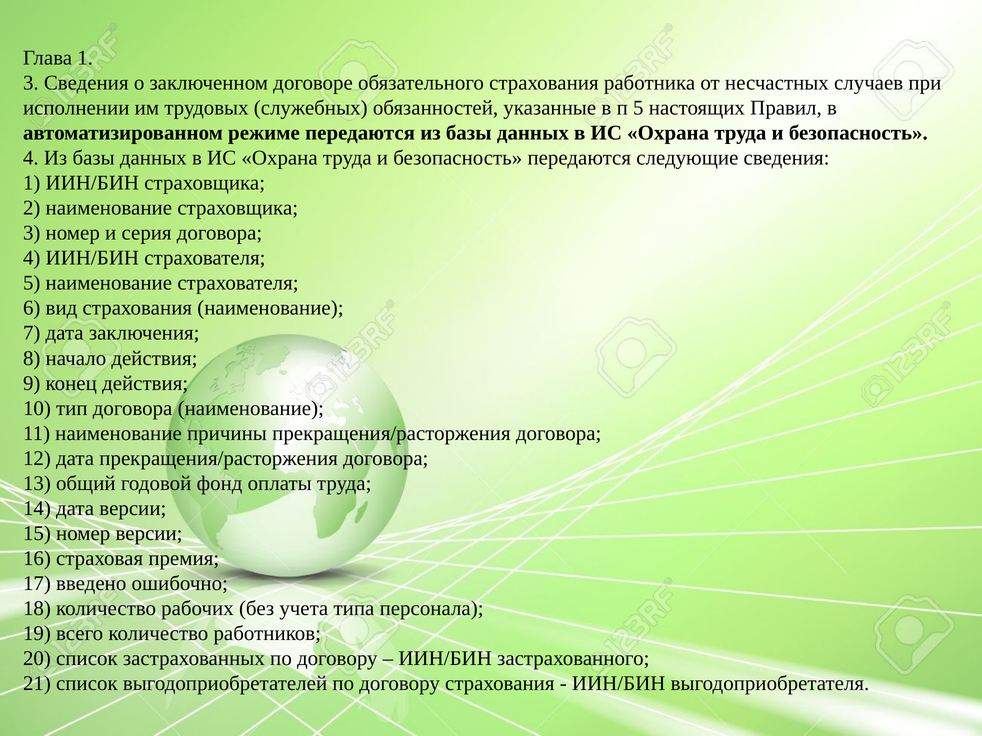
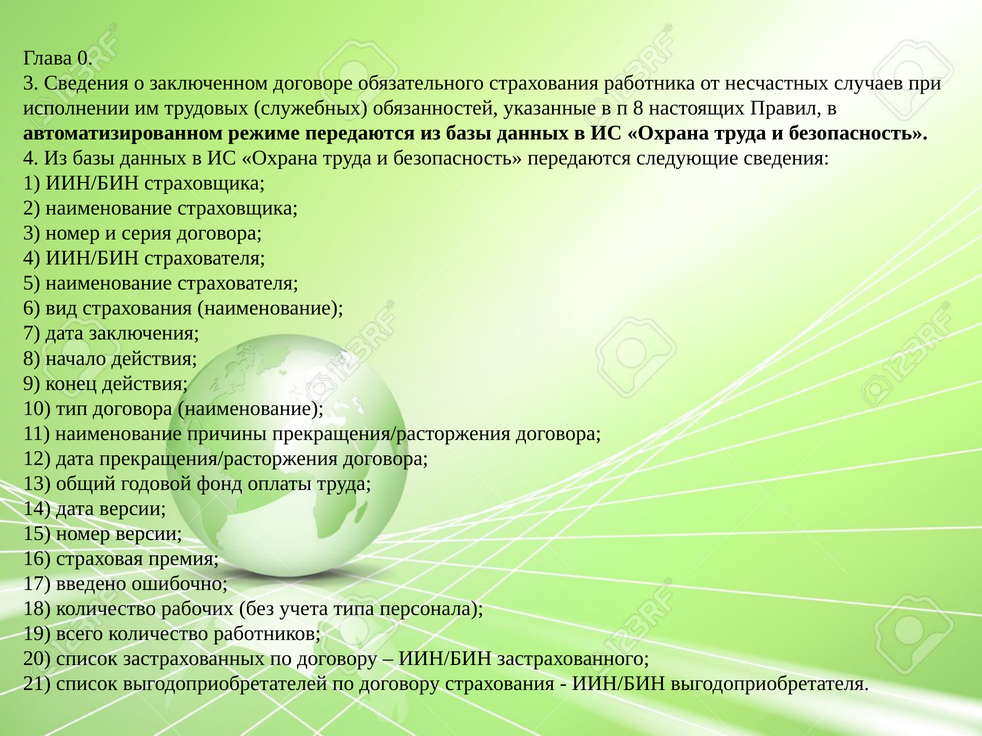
Глава 1: 1 -> 0 (85, 58)
п 5: 5 -> 8 (638, 108)
